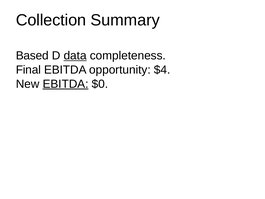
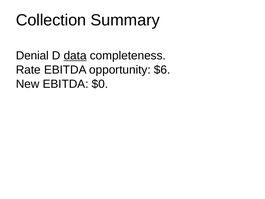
Based: Based -> Denial (32, 56)
Final: Final -> Rate (28, 70)
$4: $4 -> $6 (162, 70)
EBITDA underline: present -> none (66, 84)
